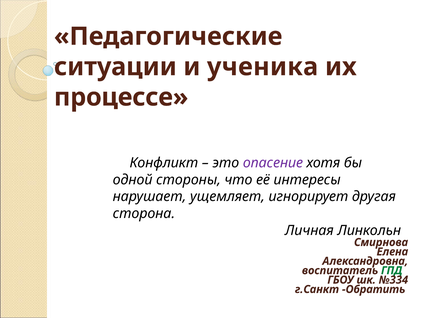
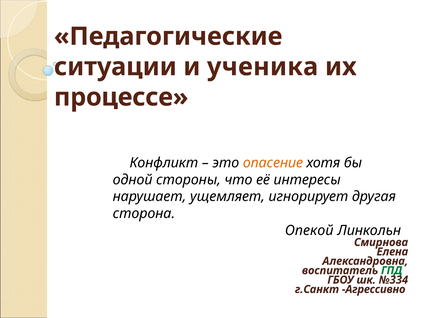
опасение colour: purple -> orange (273, 163)
Личная: Личная -> Опекой (309, 231)
Обратить: Обратить -> Агрессивно (374, 289)
